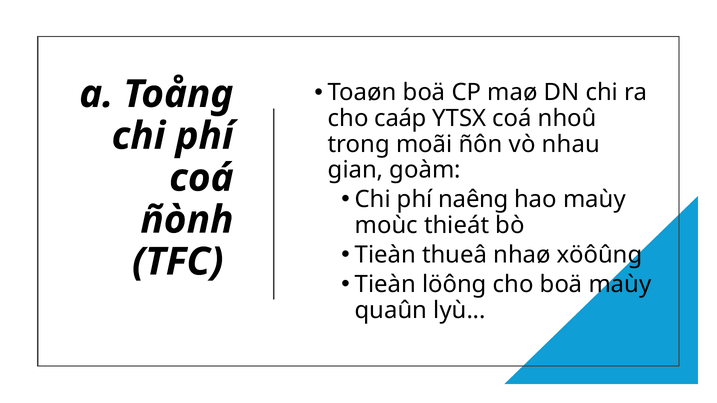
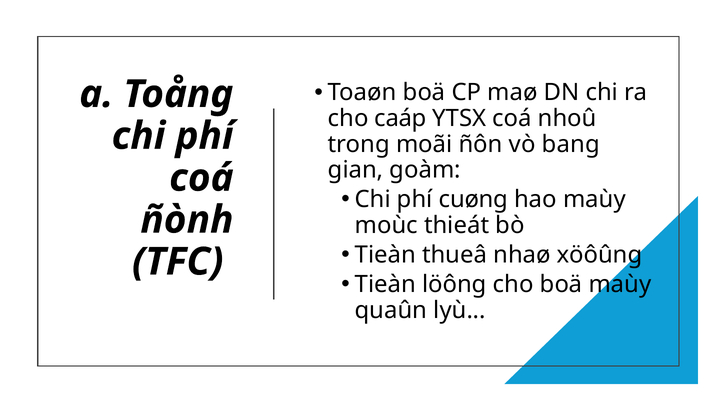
nhau: nhau -> bang (571, 144)
naêng: naêng -> cuøng (473, 200)
